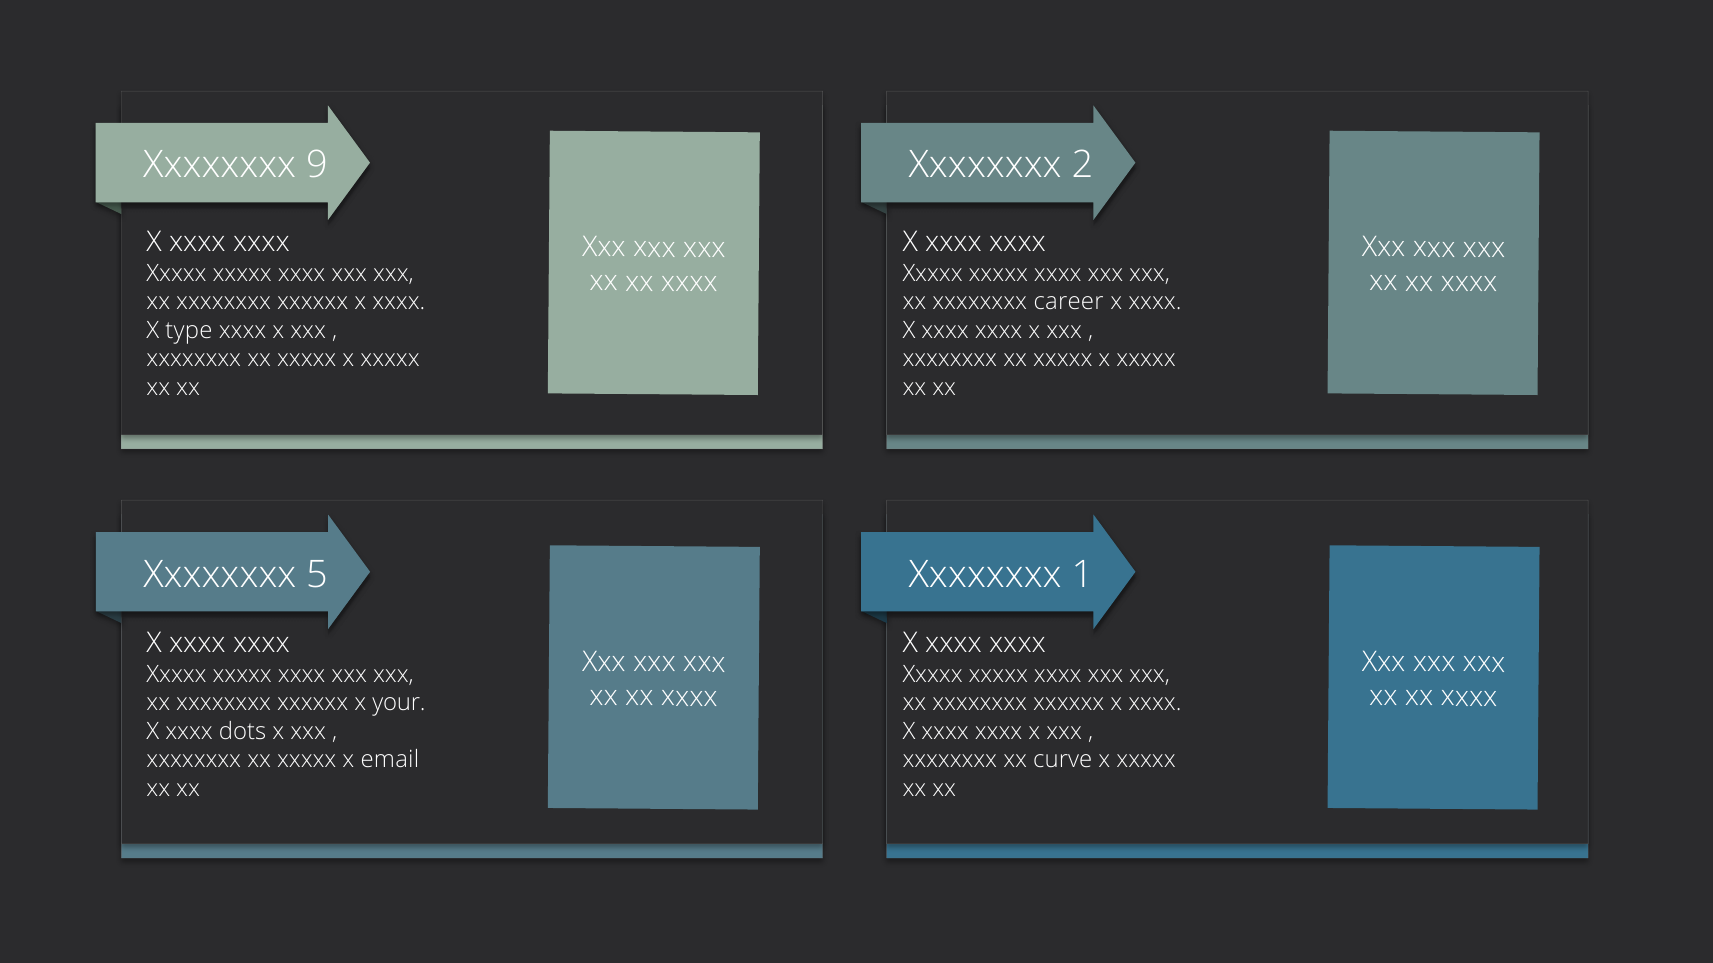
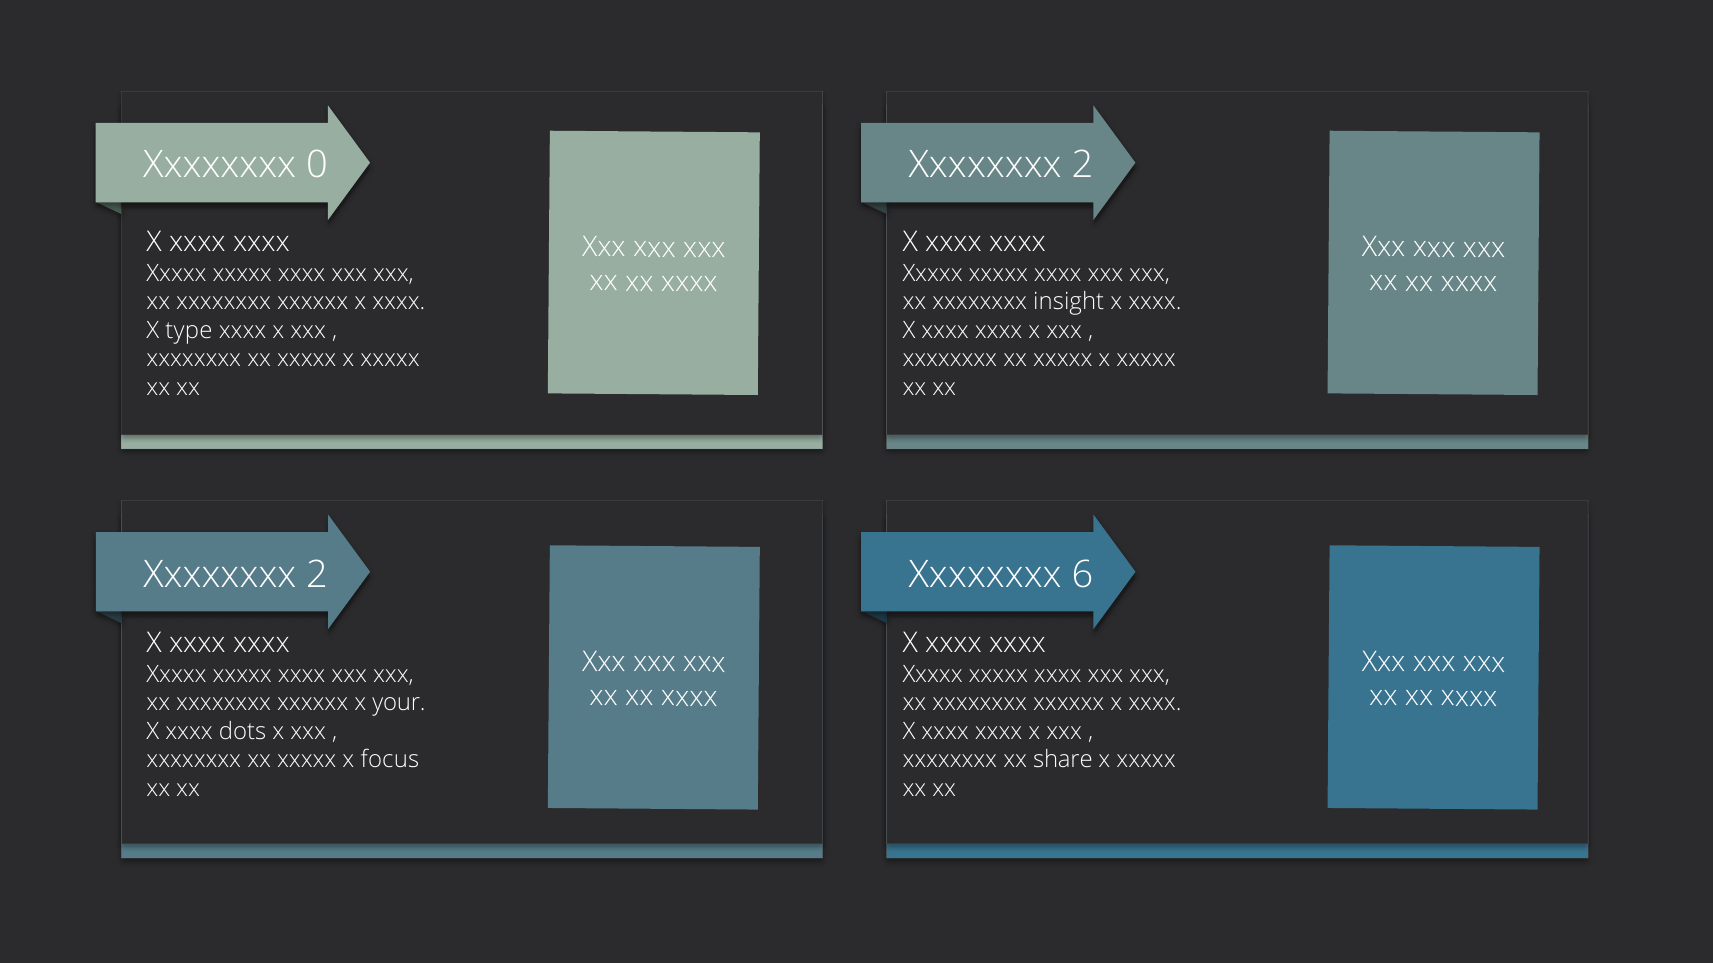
9: 9 -> 0 (317, 165)
career: career -> insight (1069, 302)
5: 5 -> 2 (317, 575)
1: 1 -> 6 (1082, 575)
email: email -> focus (390, 760)
curve: curve -> share (1063, 760)
